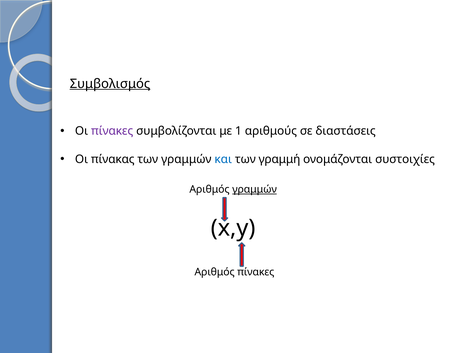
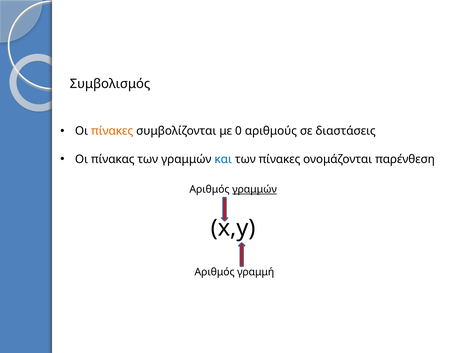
Συμβολισμός underline: present -> none (110, 84)
πίνακες colour: purple -> orange (112, 131)
1: 1 -> 0 (238, 131)
των γραμμή: γραμμή -> πίνακες (279, 159)
συστοιχίες: συστοιχίες -> παρένθεση (405, 159)
Αριθμός πίνακες: πίνακες -> γραμμή (256, 272)
